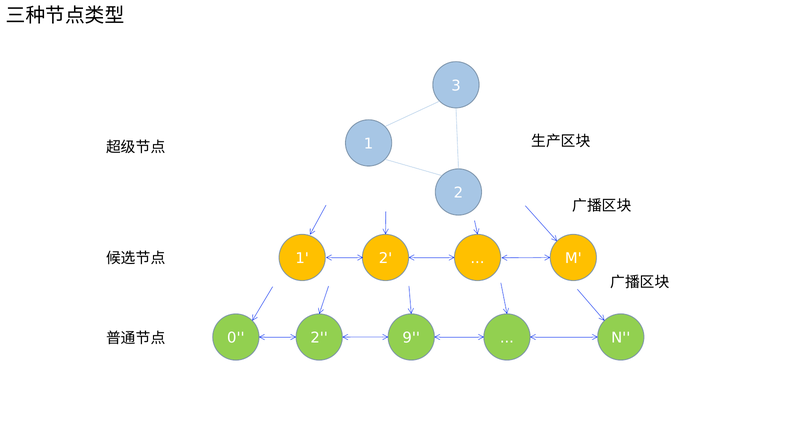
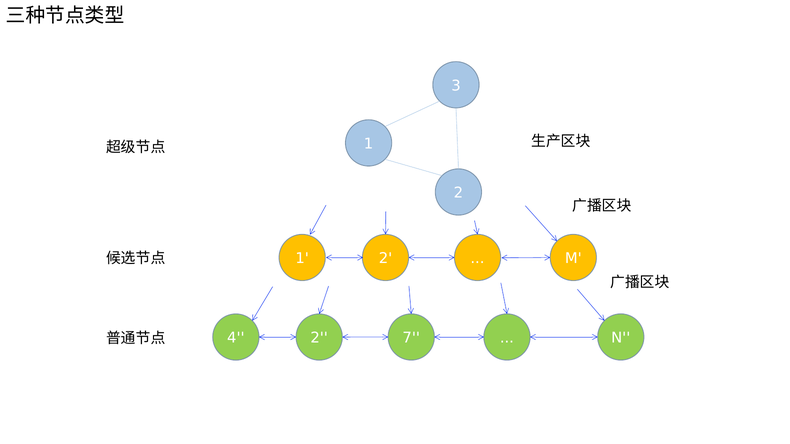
0: 0 -> 4 (236, 338)
9: 9 -> 7 (411, 338)
